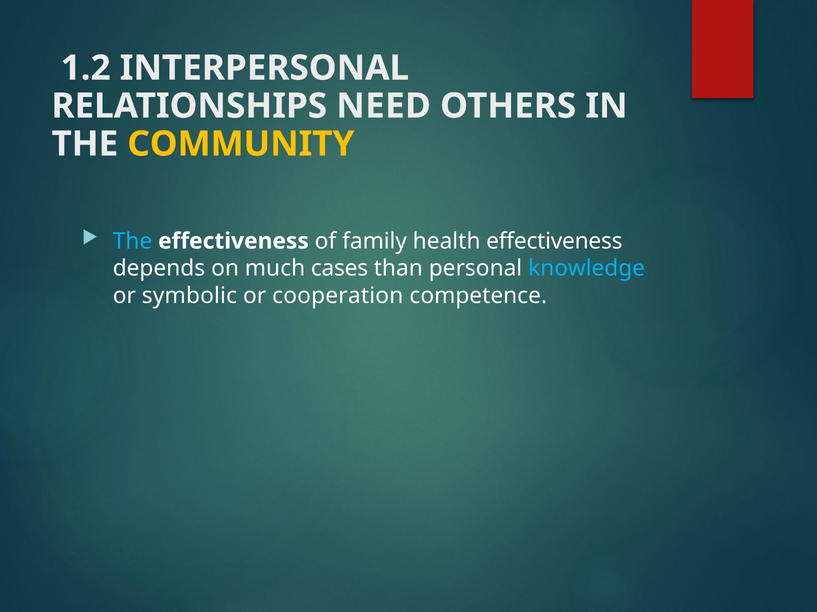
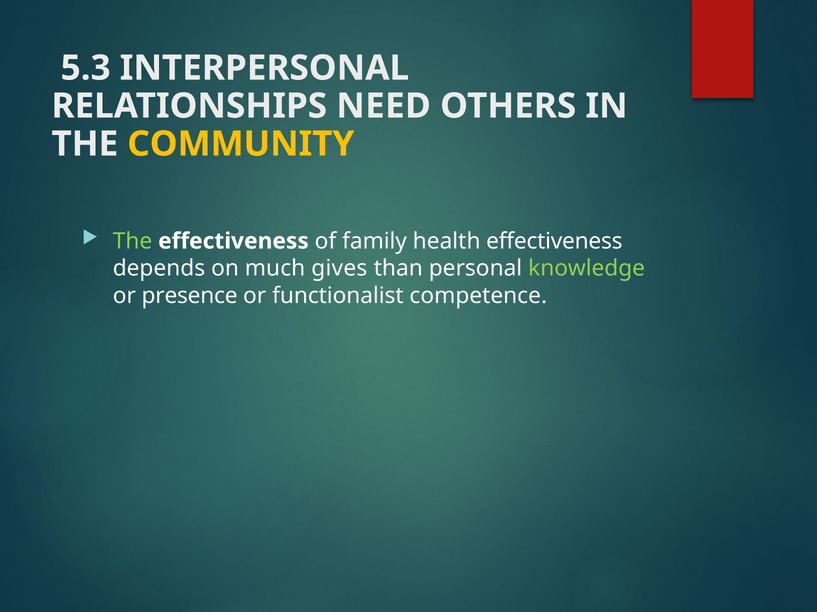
1.2: 1.2 -> 5.3 (86, 68)
The colour: light blue -> light green (133, 241)
cases: cases -> gives (339, 269)
knowledge colour: light blue -> light green (587, 269)
symbolic: symbolic -> presence (190, 296)
cooperation: cooperation -> functionalist (338, 296)
